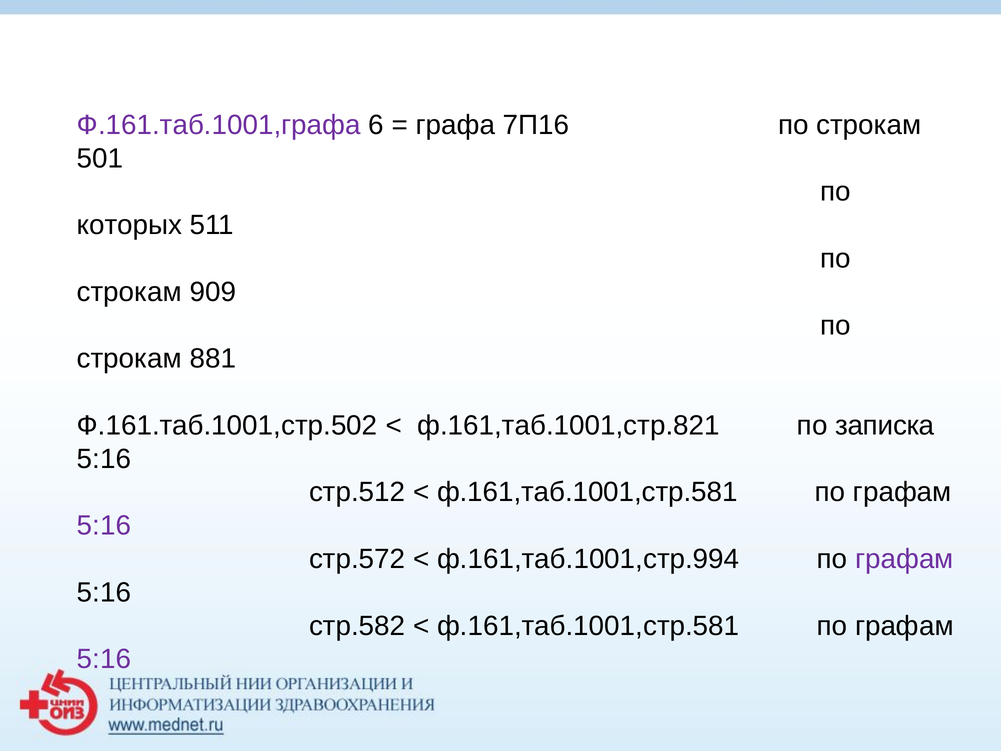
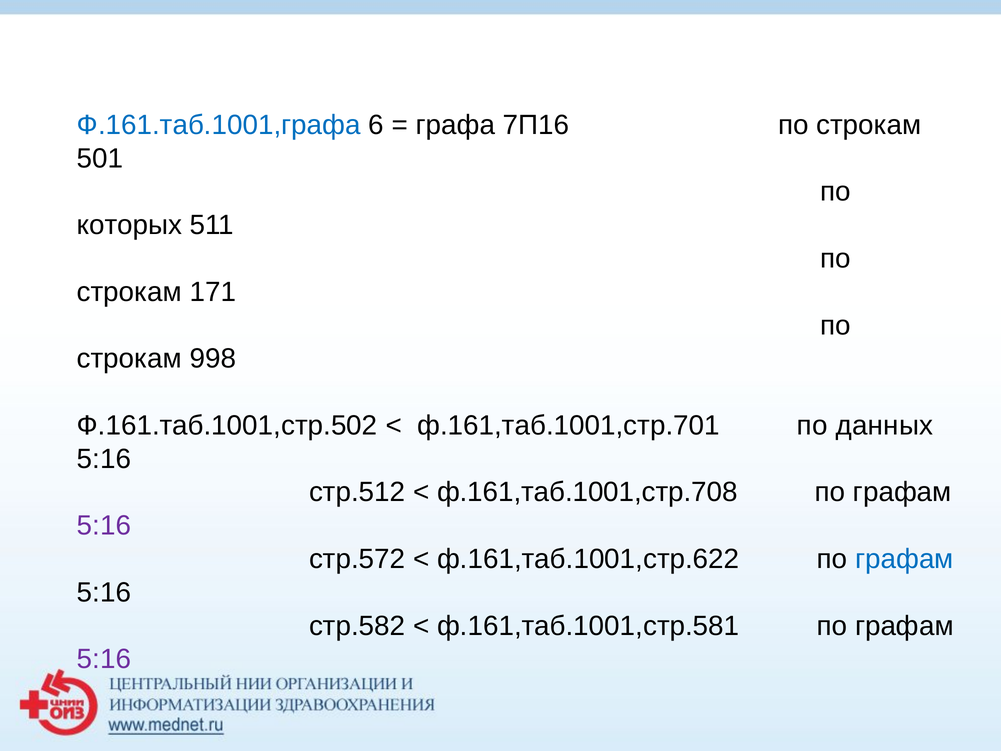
Ф.161.таб.1001,графа colour: purple -> blue (219, 125)
909: 909 -> 171 (213, 292)
881: 881 -> 998 (213, 359)
ф.161,таб.1001,стр.821: ф.161,таб.1001,стр.821 -> ф.161,таб.1001,стр.701 (568, 425)
записка: записка -> данных (884, 425)
ф.161,таб.1001,стр.581: ф.161,таб.1001,стр.581 -> ф.161,таб.1001,стр.708 (587, 492)
ф.161,таб.1001,стр.994: ф.161,таб.1001,стр.994 -> ф.161,таб.1001,стр.622 (588, 559)
графам colour: purple -> blue (904, 559)
